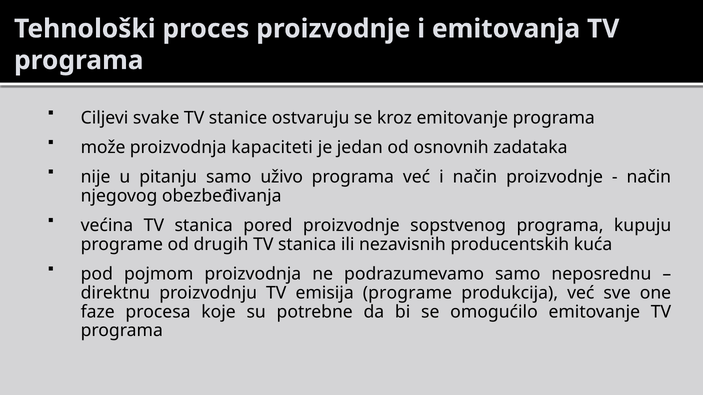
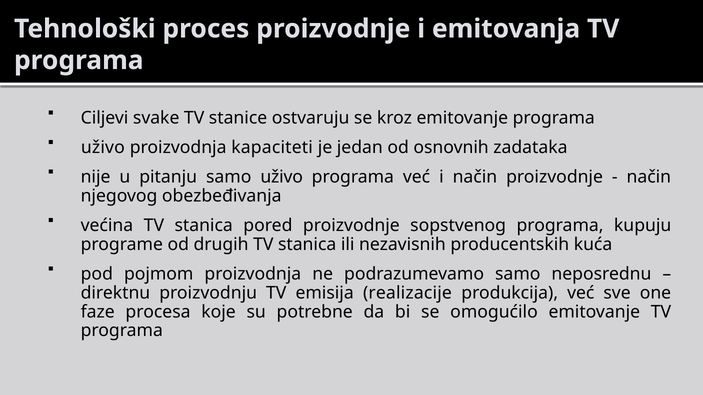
može: može -> uživo (103, 148)
emisija programe: programe -> realizacije (407, 293)
